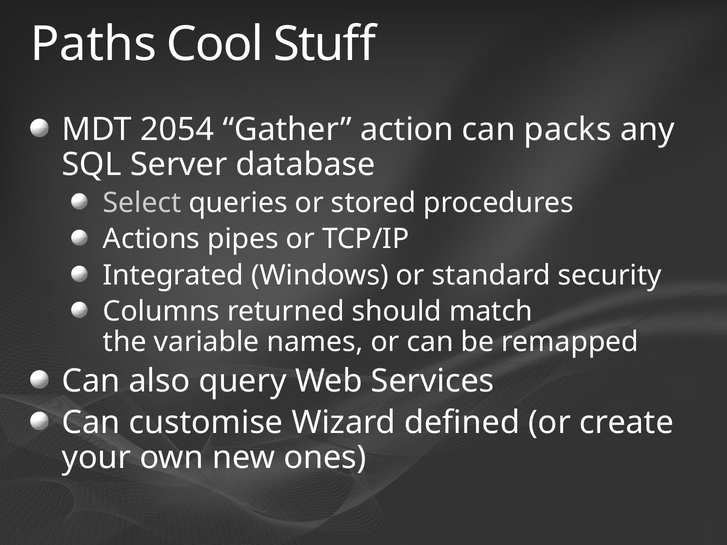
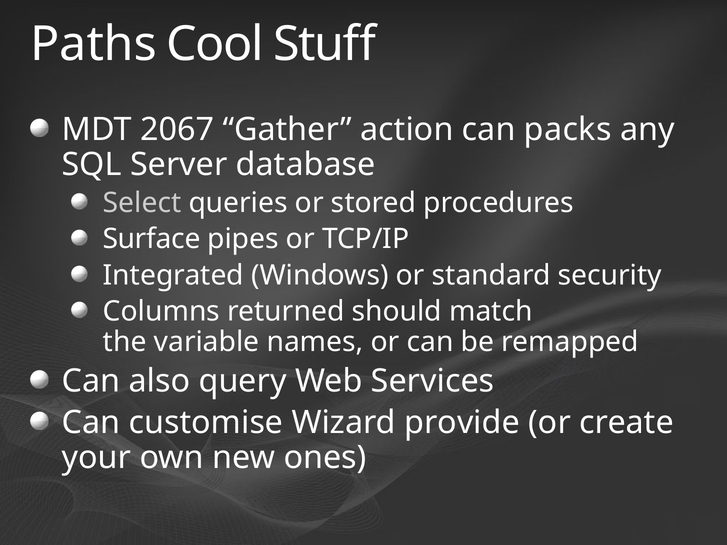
2054: 2054 -> 2067 (177, 130)
Actions: Actions -> Surface (152, 239)
defined: defined -> provide (462, 423)
